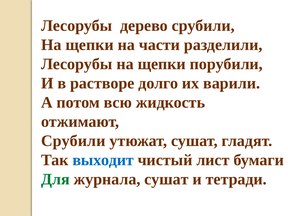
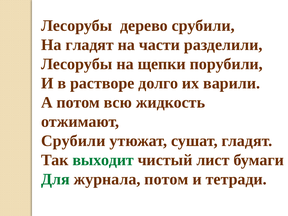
щепки: щепки -> гладят (90, 45)
выходит colour: blue -> green (103, 160)
журнала сушат: сушат -> потом (166, 179)
